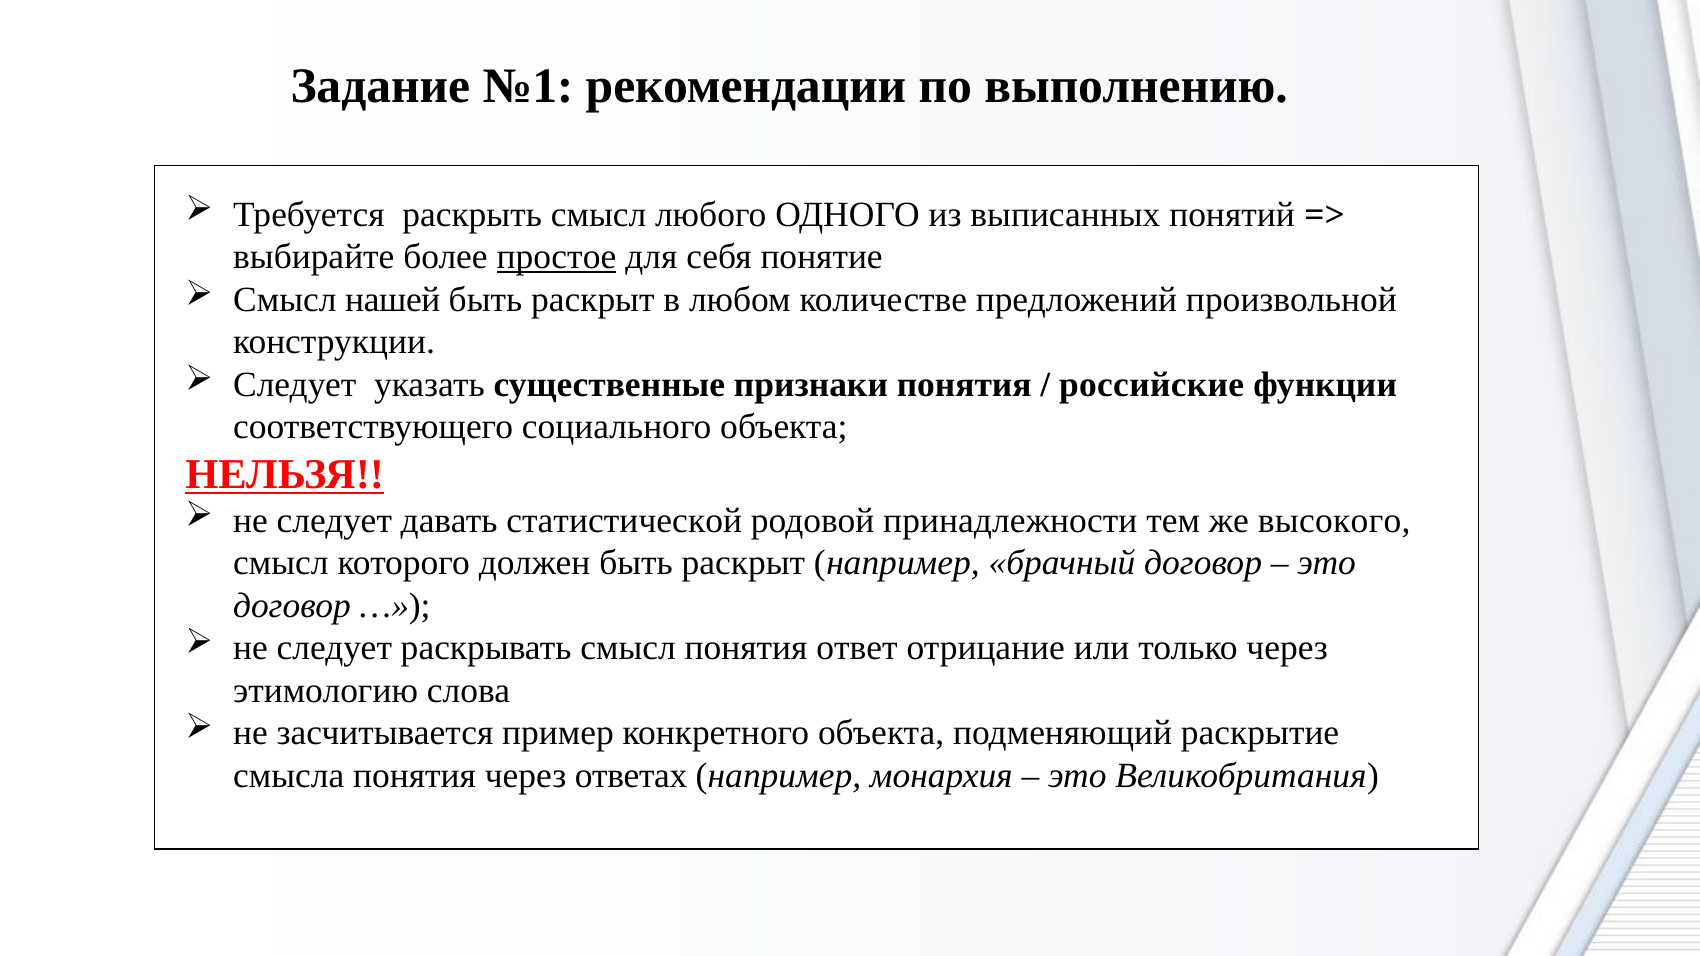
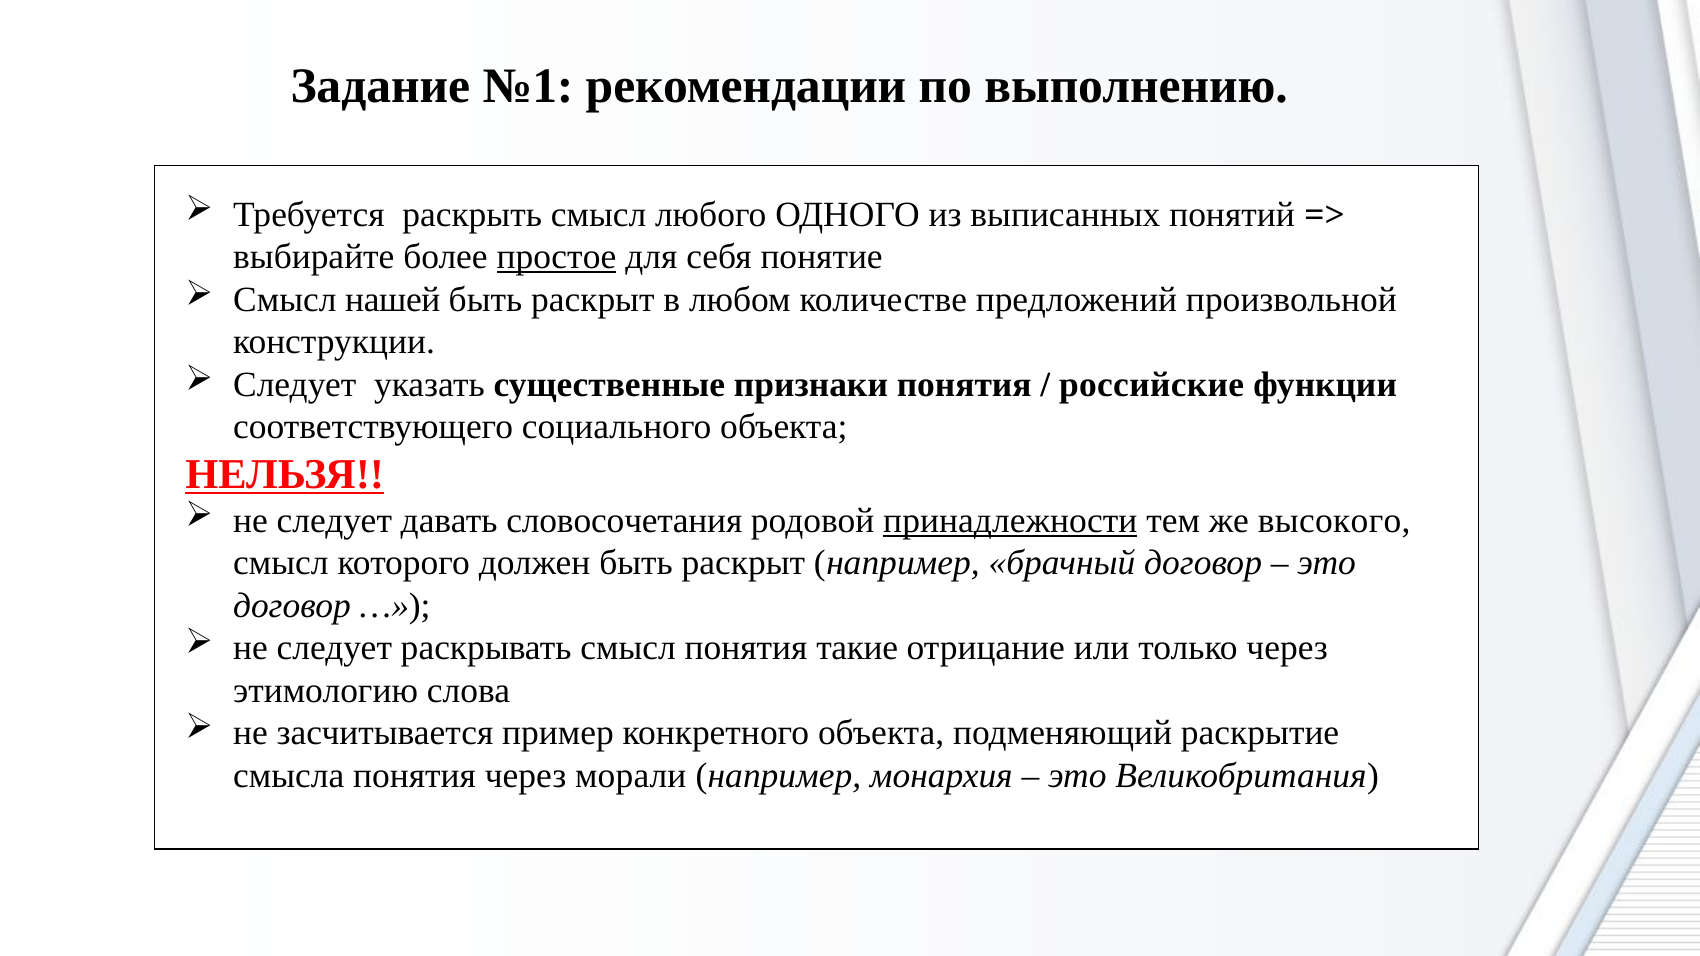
статистической: статистической -> словосочетания (624, 521)
принадлежности underline: none -> present (1010, 521)
ответ: ответ -> такие (857, 648)
ответах: ответах -> морали (631, 776)
